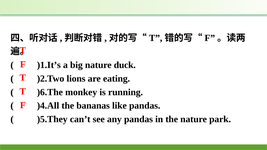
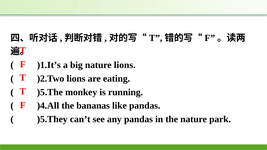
nature duck: duck -> lions (125, 65)
)6.The: )6.The -> )5.The (50, 92)
